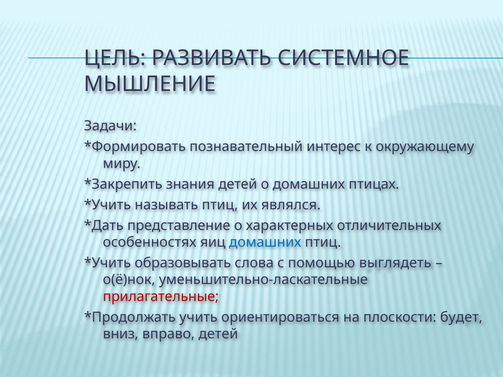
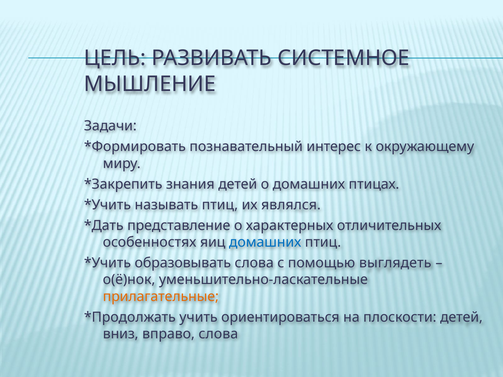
прилагательные colour: red -> orange (161, 297)
плоскости будет: будет -> детей (461, 317)
вправо детей: детей -> слова (218, 334)
